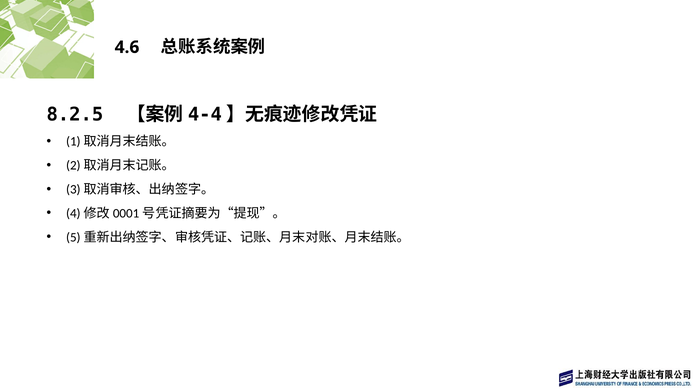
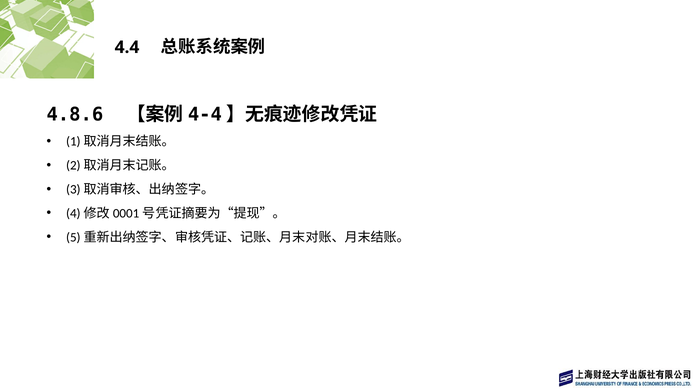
4.6: 4.6 -> 4.4 (127, 47)
8.2.5: 8.2.5 -> 4.8.6 (75, 115)
